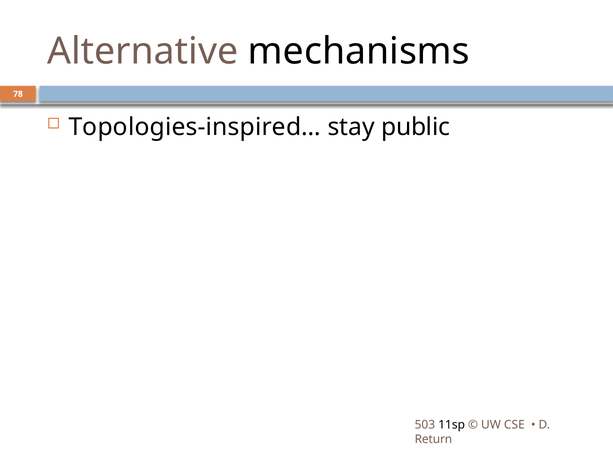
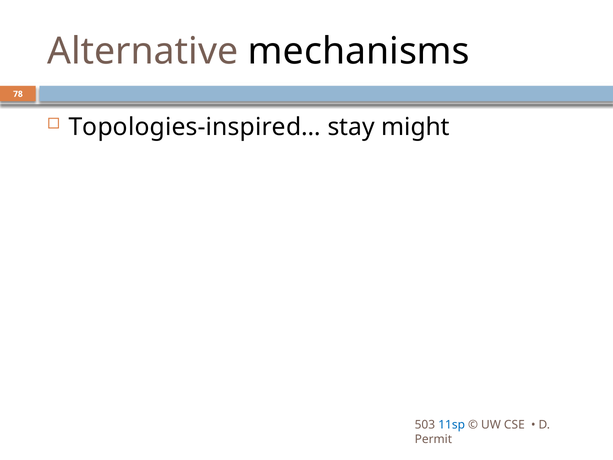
public: public -> might (415, 127)
11sp colour: black -> blue (452, 425)
Return: Return -> Permit (433, 439)
